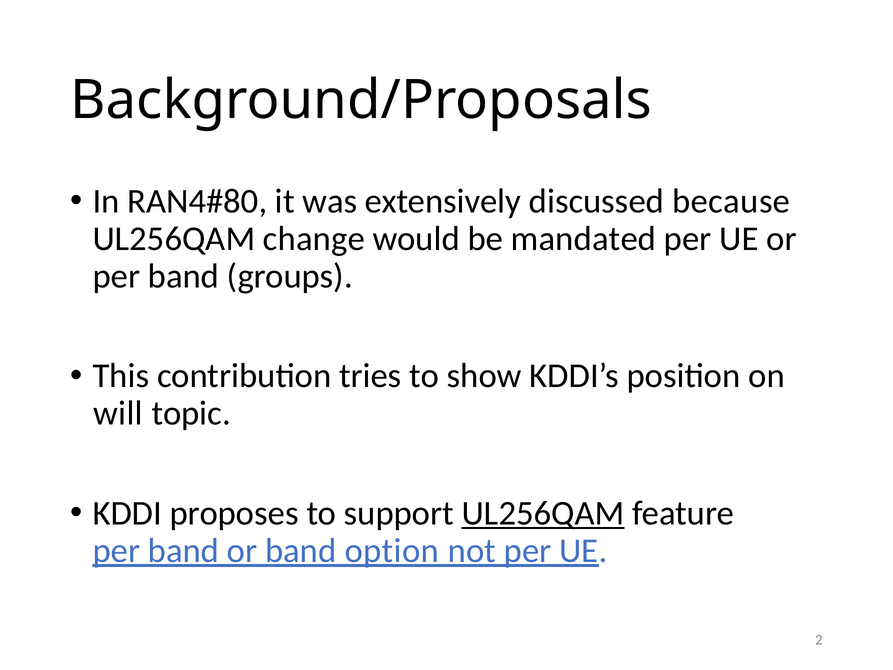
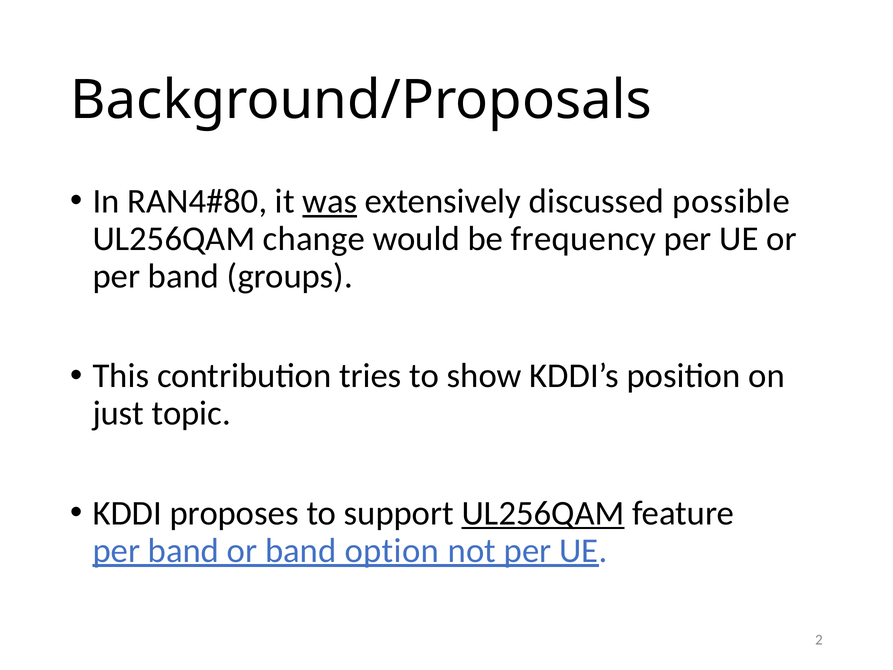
was underline: none -> present (330, 201)
because: because -> possible (731, 201)
mandated: mandated -> frequency (583, 239)
will: will -> just (118, 413)
